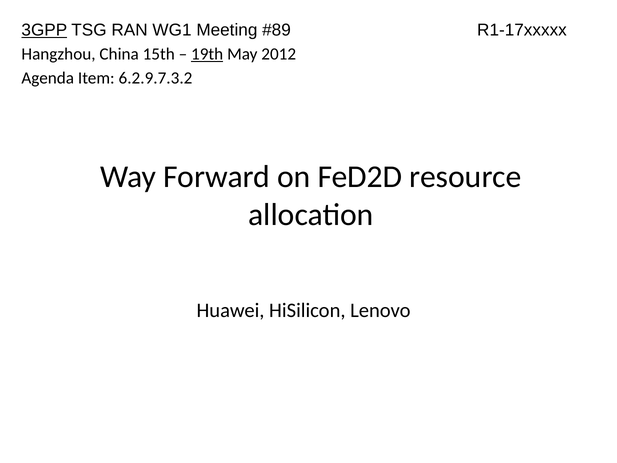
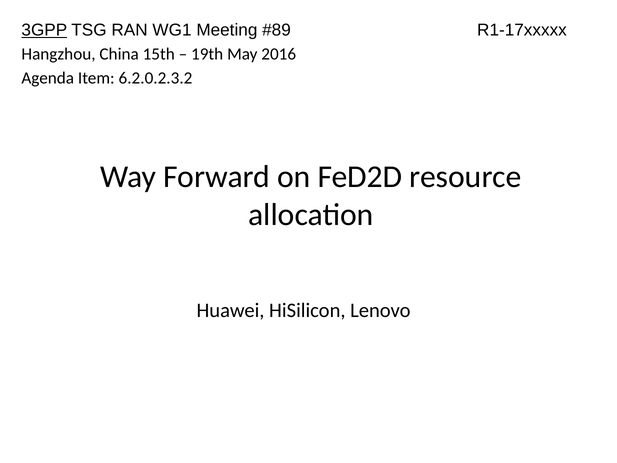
19th underline: present -> none (207, 54)
2012: 2012 -> 2016 (279, 54)
6.2.9.7.3.2: 6.2.9.7.3.2 -> 6.2.0.2.3.2 (155, 78)
